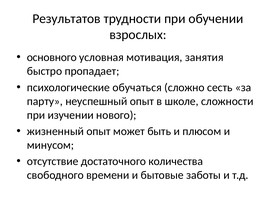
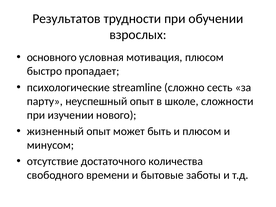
мотивация занятия: занятия -> плюсом (204, 57)
обучаться: обучаться -> streamline (137, 87)
